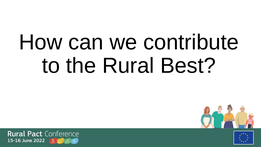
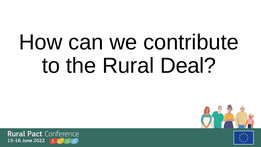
Best: Best -> Deal (188, 66)
